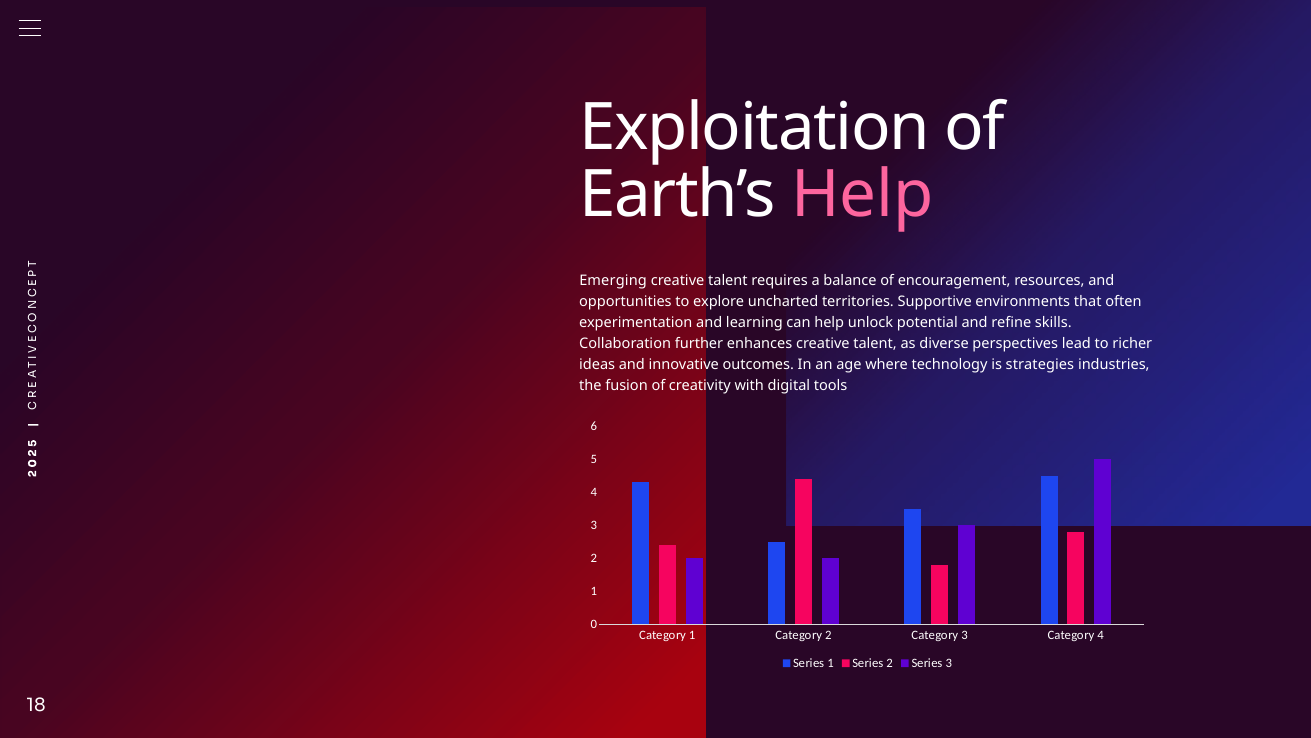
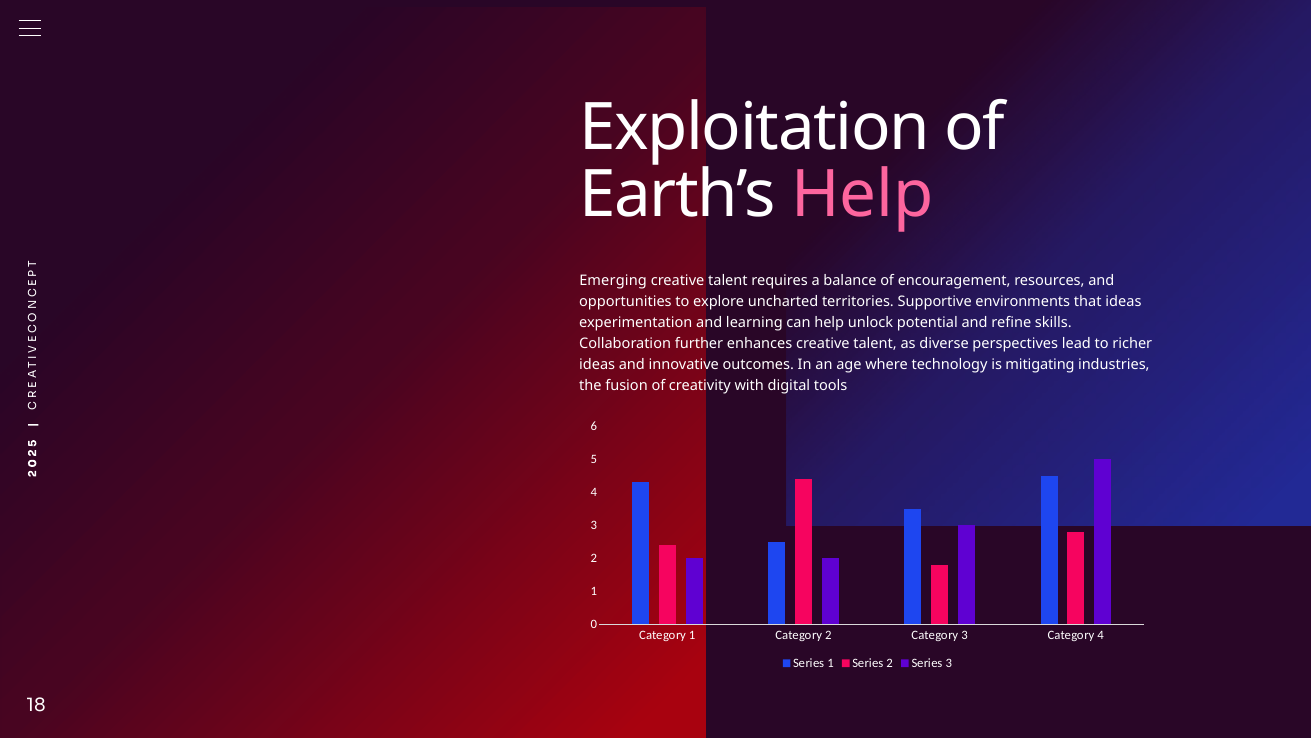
that often: often -> ideas (1123, 301)
strategies: strategies -> mitigating (1040, 364)
